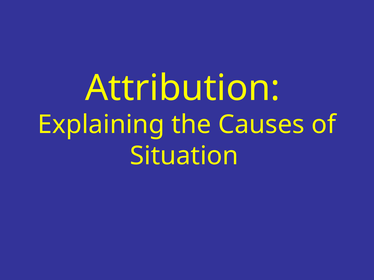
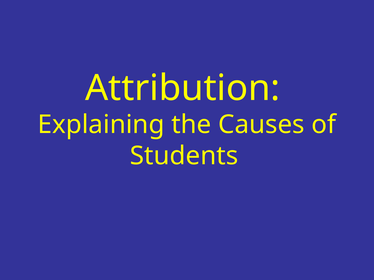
Situation: Situation -> Students (184, 156)
